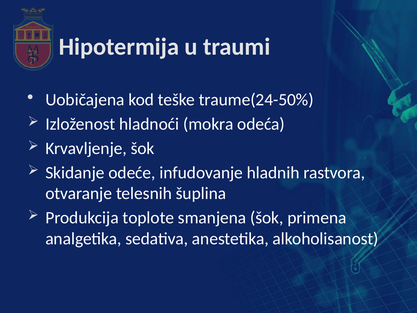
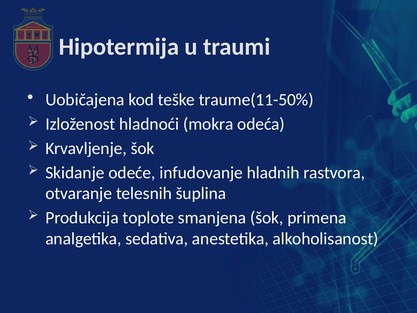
traume(24-50%: traume(24-50% -> traume(11-50% (256, 100)
